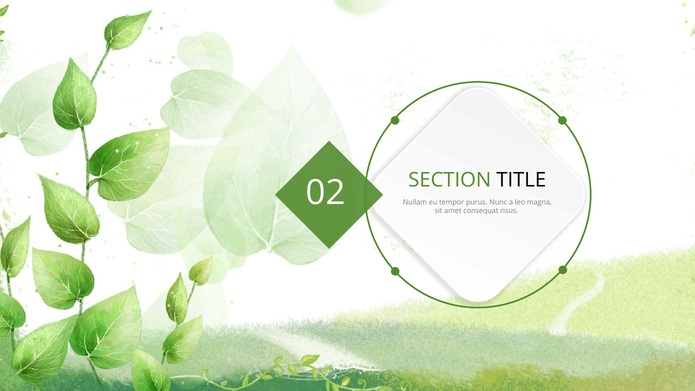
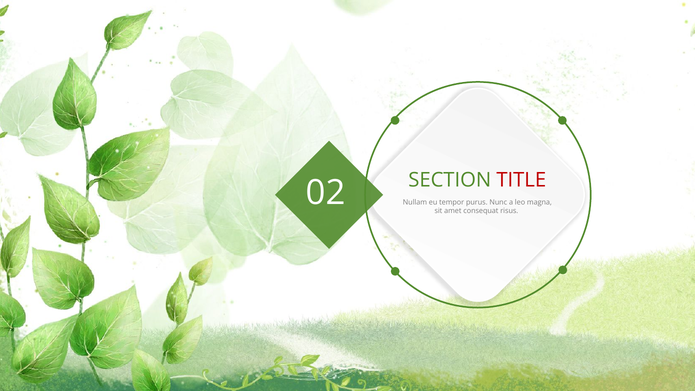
TITLE colour: black -> red (521, 180)
